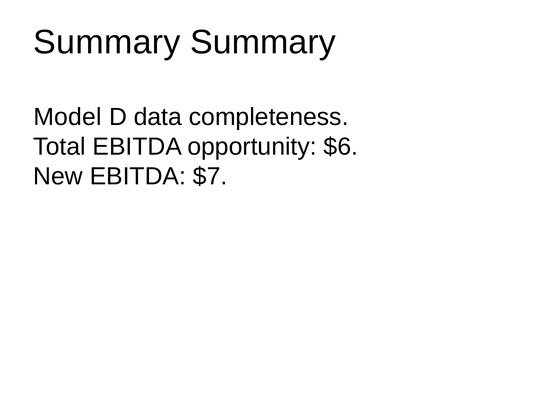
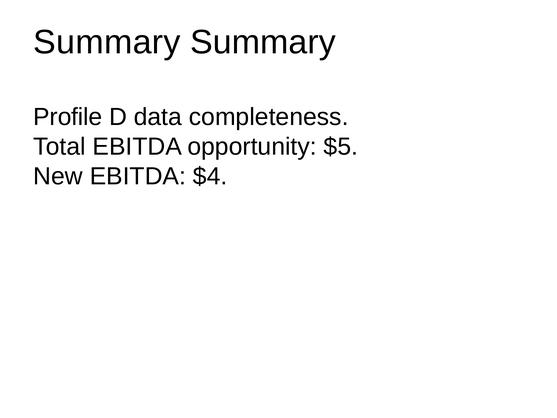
Model: Model -> Profile (68, 117)
$6: $6 -> $5 (341, 147)
$7: $7 -> $4 (210, 176)
